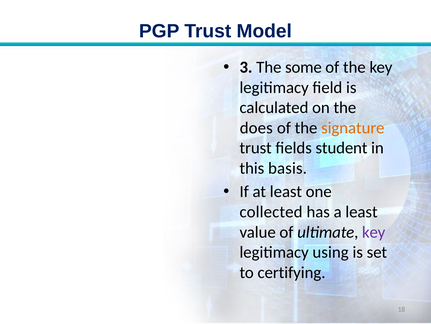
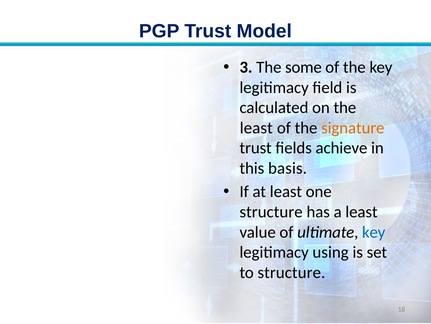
does: does -> least (256, 128)
student: student -> achieve (341, 148)
collected: collected -> structure (271, 211)
key colour: purple -> blue (374, 232)
to certifying: certifying -> structure (291, 272)
